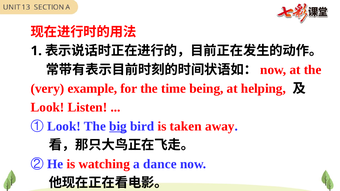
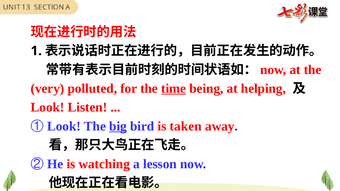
example: example -> polluted (92, 89)
time underline: none -> present (174, 89)
dance: dance -> lesson (160, 164)
